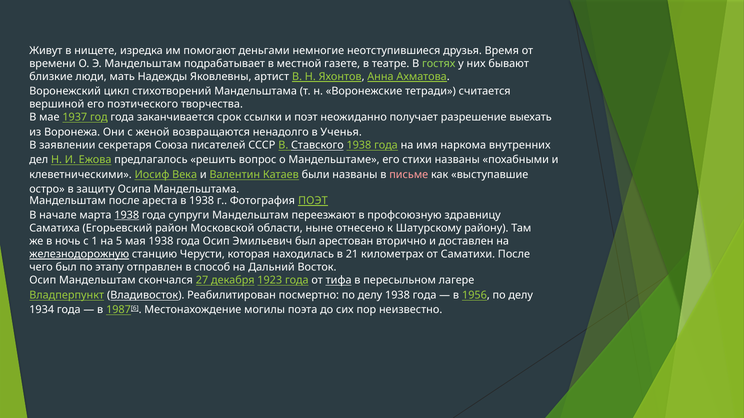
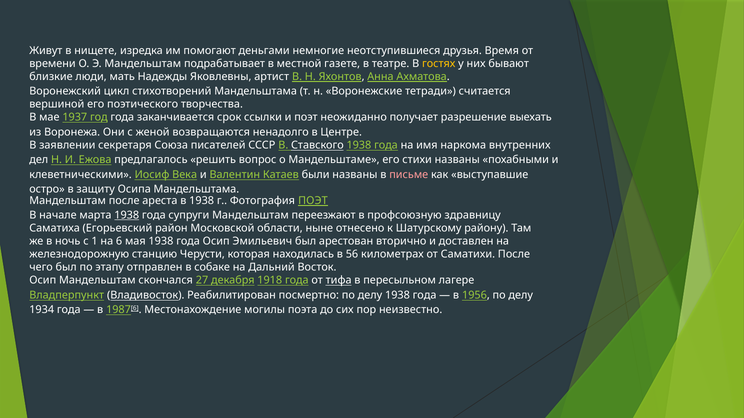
гостях colour: light green -> yellow (439, 64)
Ученья: Ученья -> Центре (341, 132)
5: 5 -> 6 (119, 242)
железнодорожную underline: present -> none (79, 255)
21: 21 -> 56 (352, 255)
способ: способ -> собаке (212, 268)
1923: 1923 -> 1918 (270, 281)
